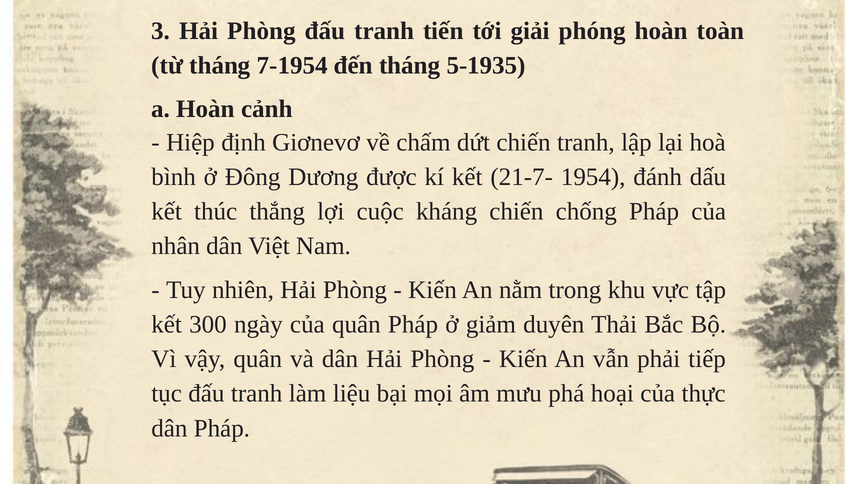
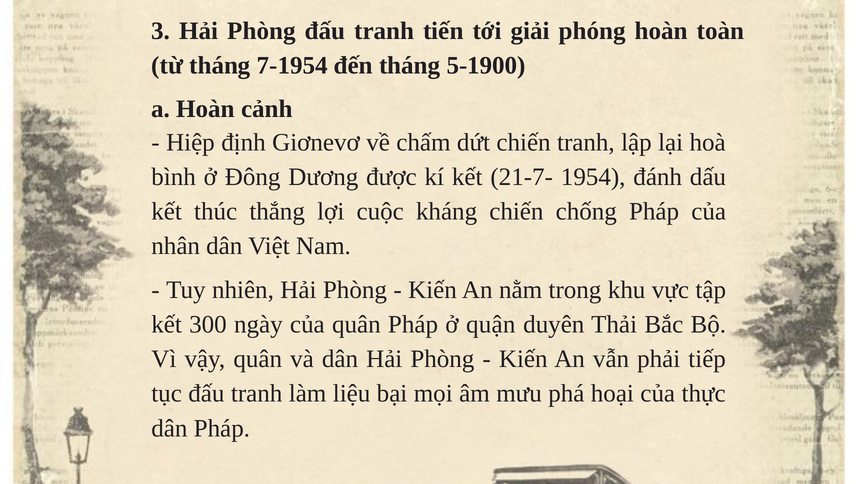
5-1935: 5-1935 -> 5-1900 (486, 65)
giảm: giảm -> quận (491, 324)
